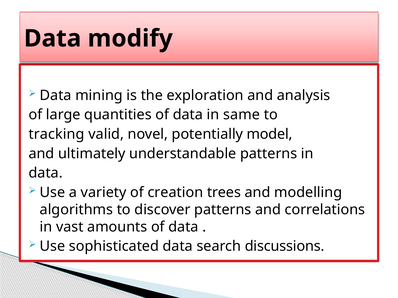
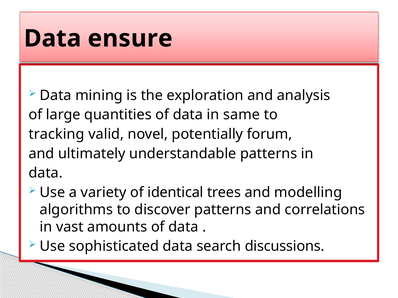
modify: modify -> ensure (130, 39)
model: model -> forum (270, 134)
creation: creation -> identical (175, 193)
